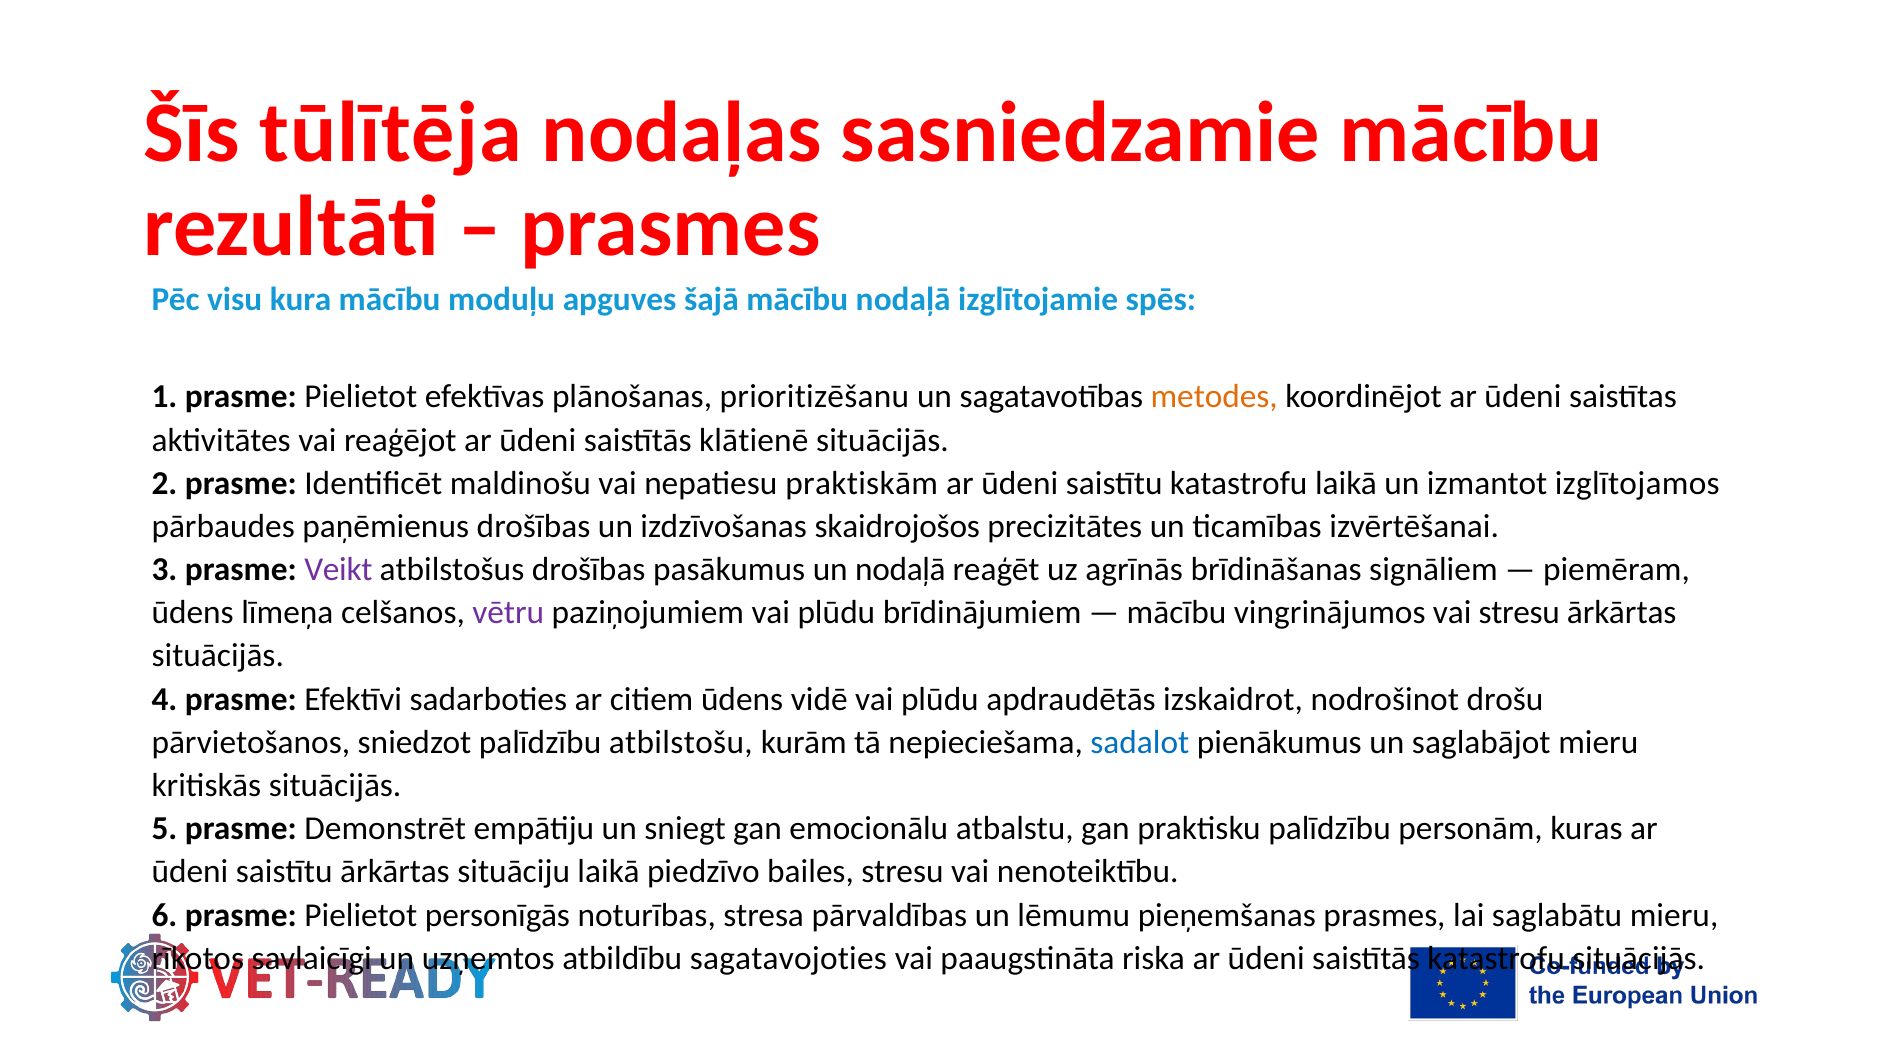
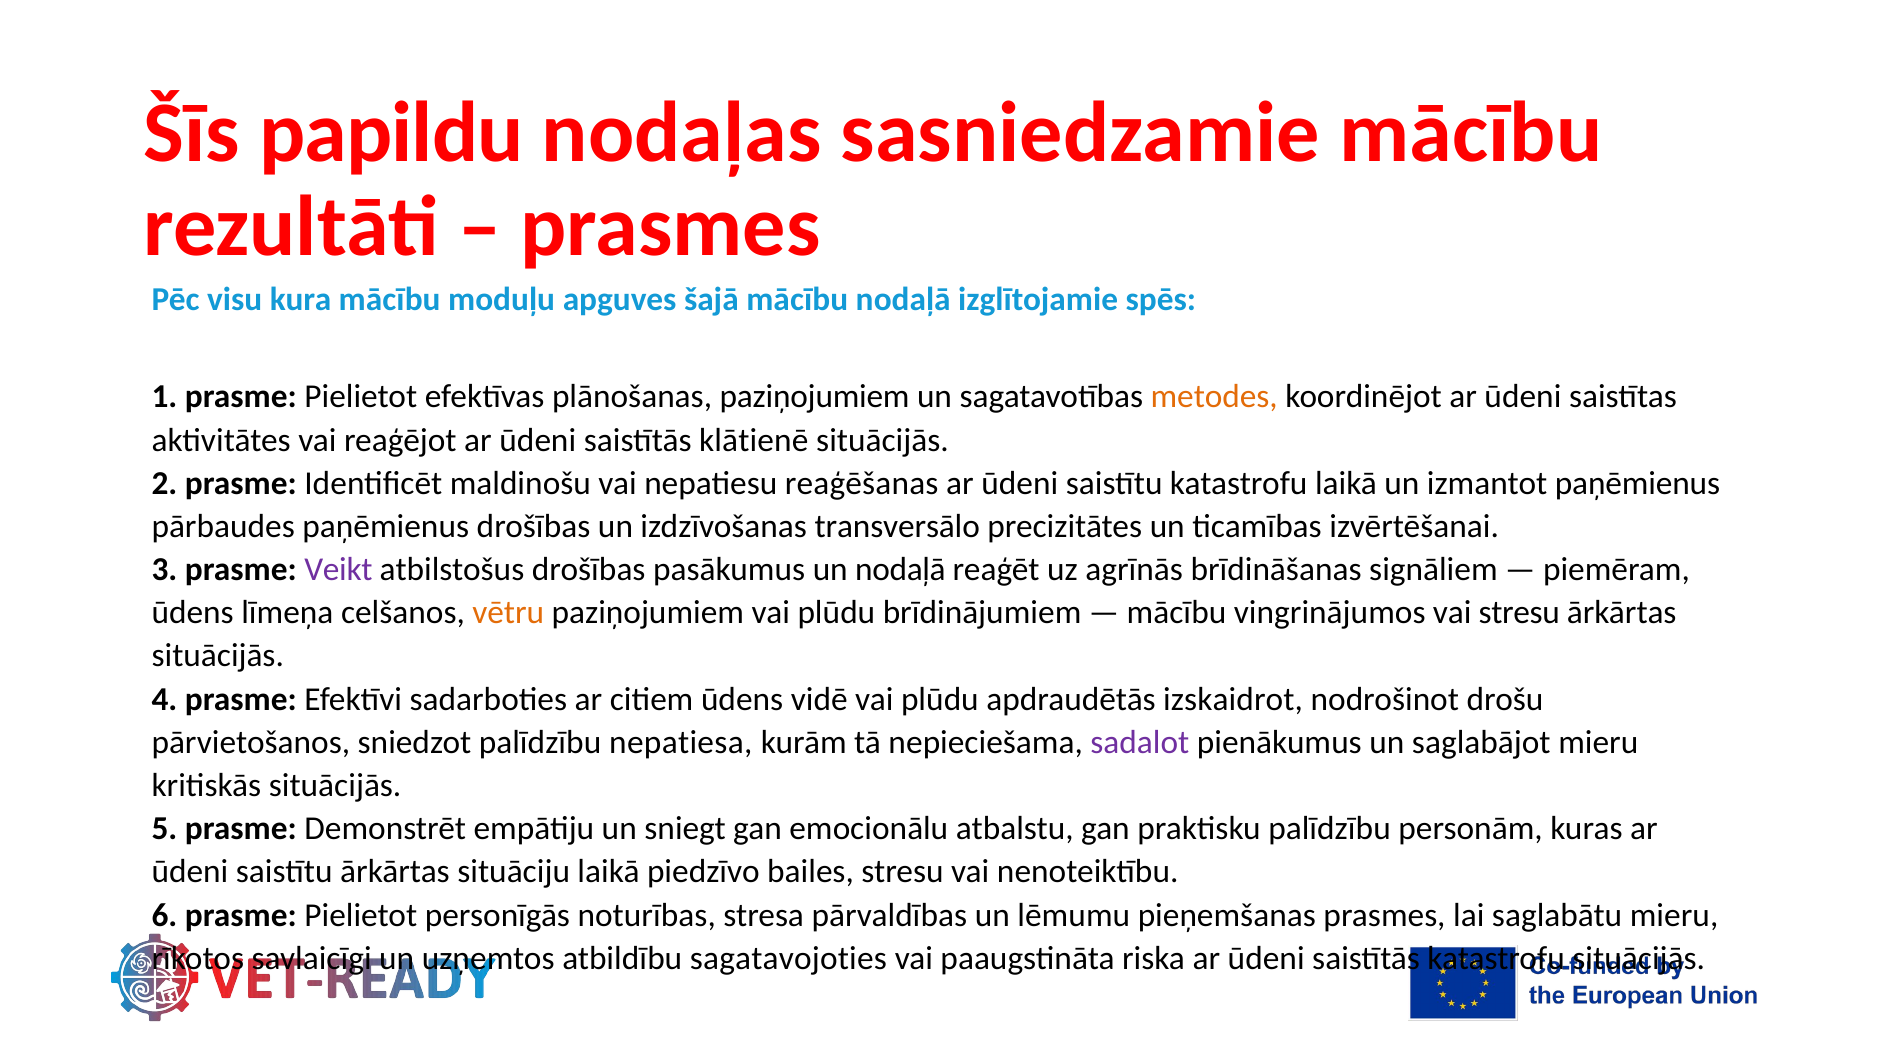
tūlītēja: tūlītēja -> papildu (391, 133)
plānošanas prioritizēšanu: prioritizēšanu -> paziņojumiem (815, 397)
praktiskām: praktiskām -> reaģēšanas (862, 483)
izmantot izglītojamos: izglītojamos -> paņēmienus (1637, 483)
skaidrojošos: skaidrojošos -> transversālo (897, 526)
vētru colour: purple -> orange (508, 613)
atbilstošu: atbilstošu -> nepatiesa (681, 742)
sadalot colour: blue -> purple (1140, 742)
